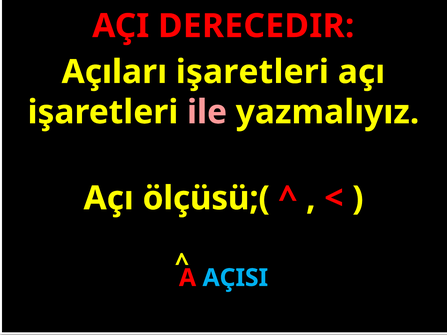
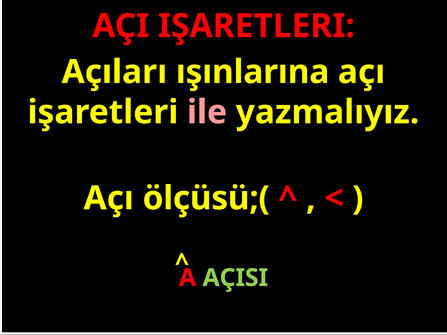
AÇI DERECEDIR: DERECEDIR -> IŞARETLERI (256, 26)
Açıları işaretleri: işaretleri -> ışınlarına (253, 72)
AÇISI colour: light blue -> light green (235, 278)
